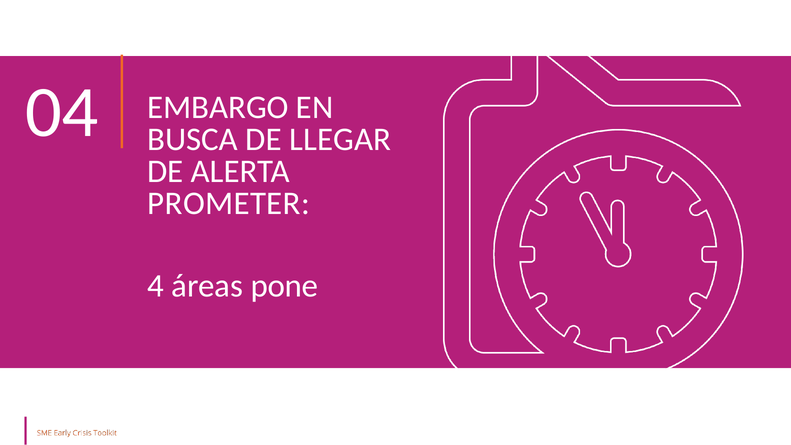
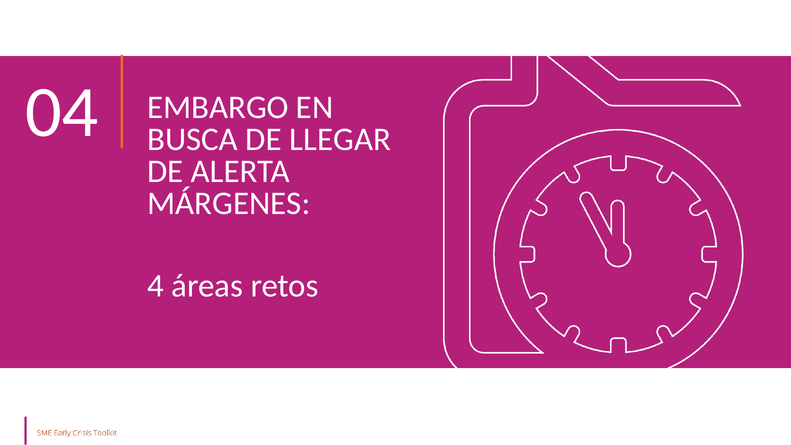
PROMETER: PROMETER -> MÁRGENES (229, 203)
pone: pone -> retos (284, 286)
